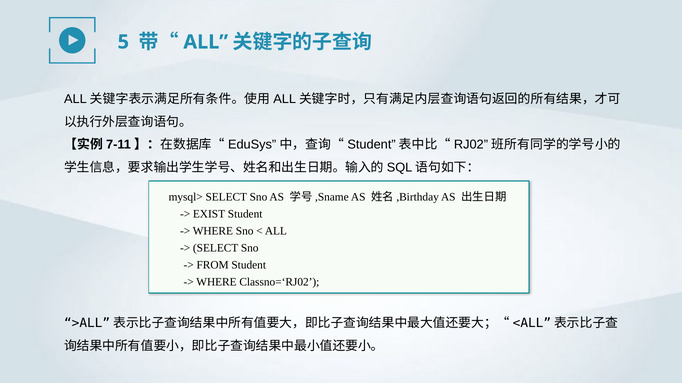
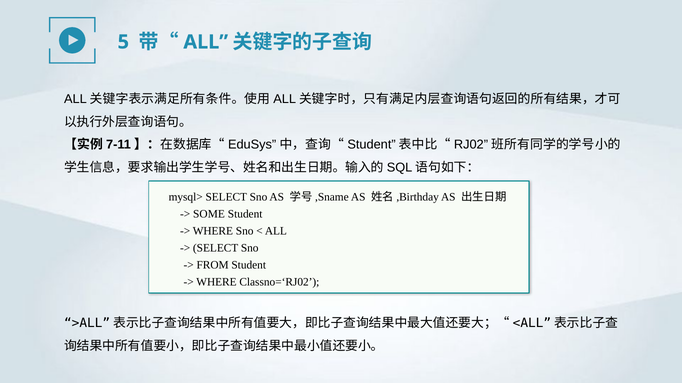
EXIST: EXIST -> SOME (209, 214)
